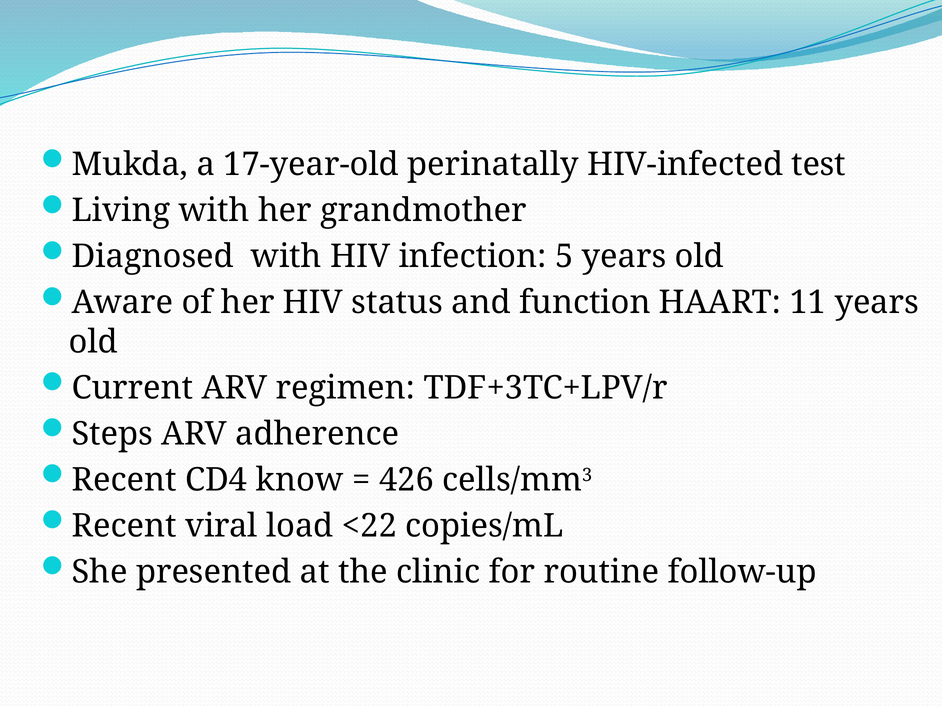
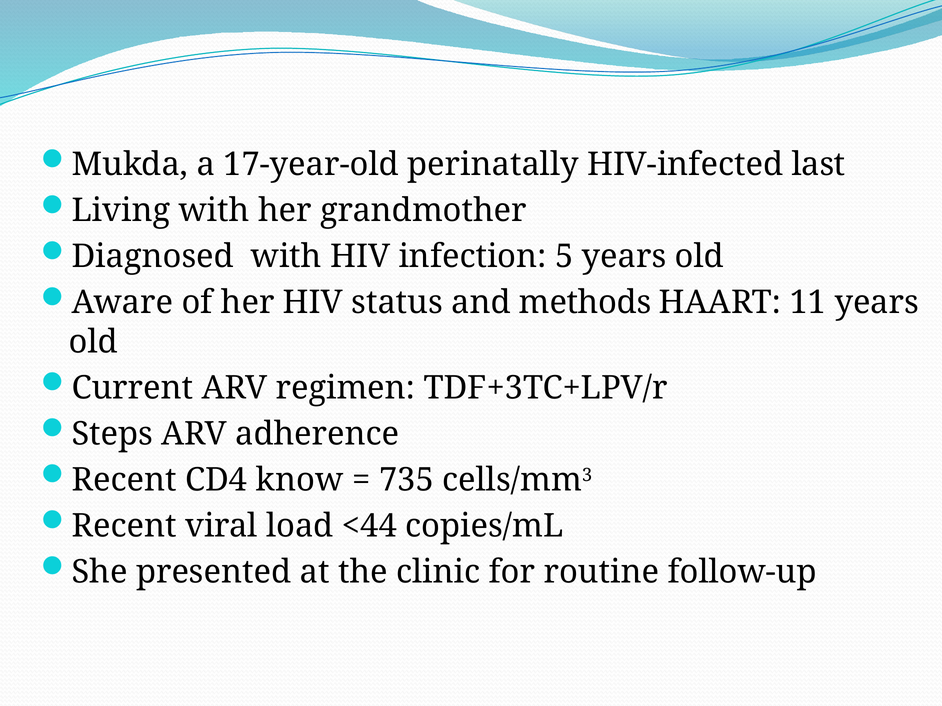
test: test -> last (819, 165)
function: function -> methods (585, 303)
426: 426 -> 735 (406, 480)
<22: <22 -> <44 (369, 526)
